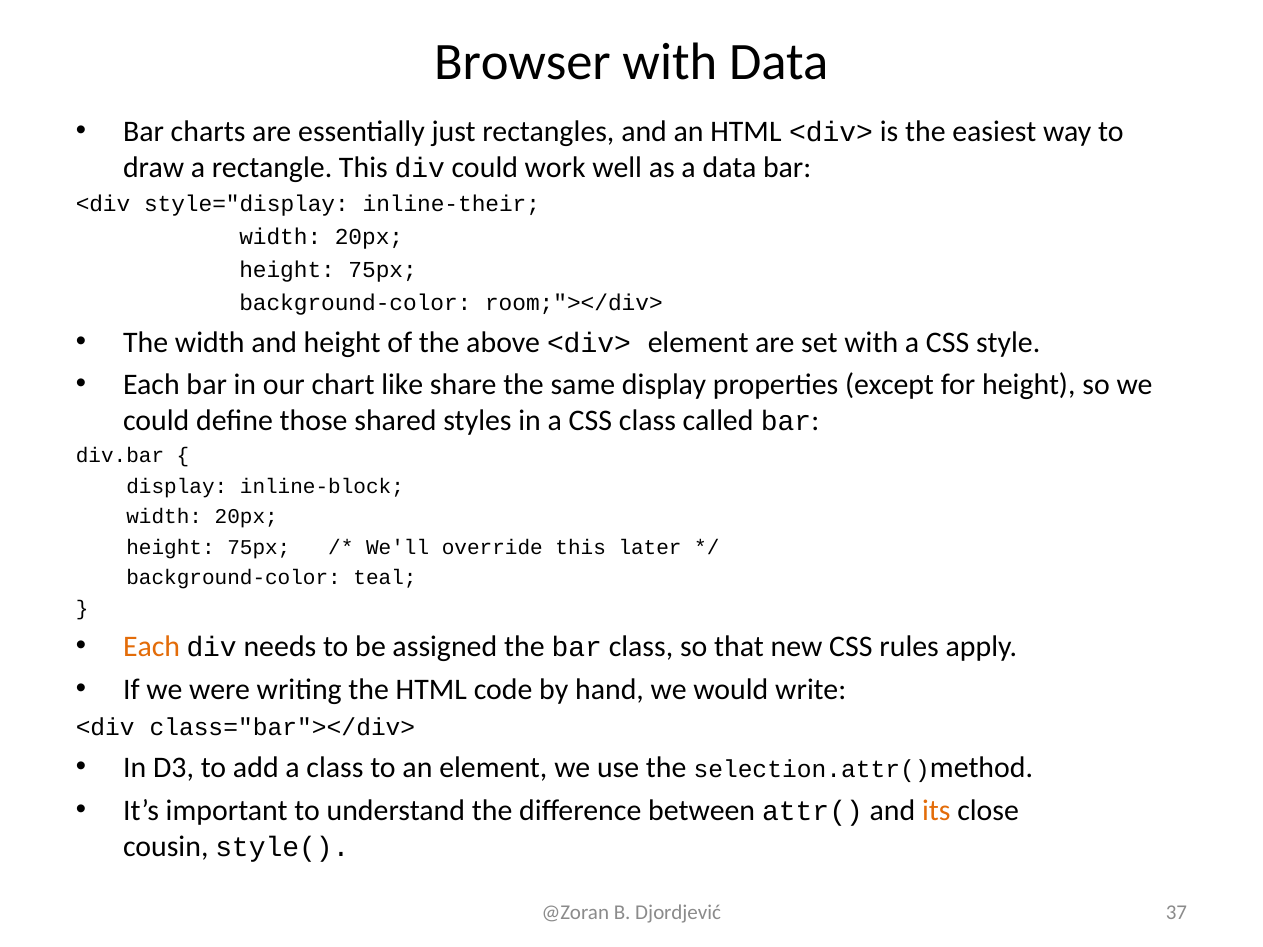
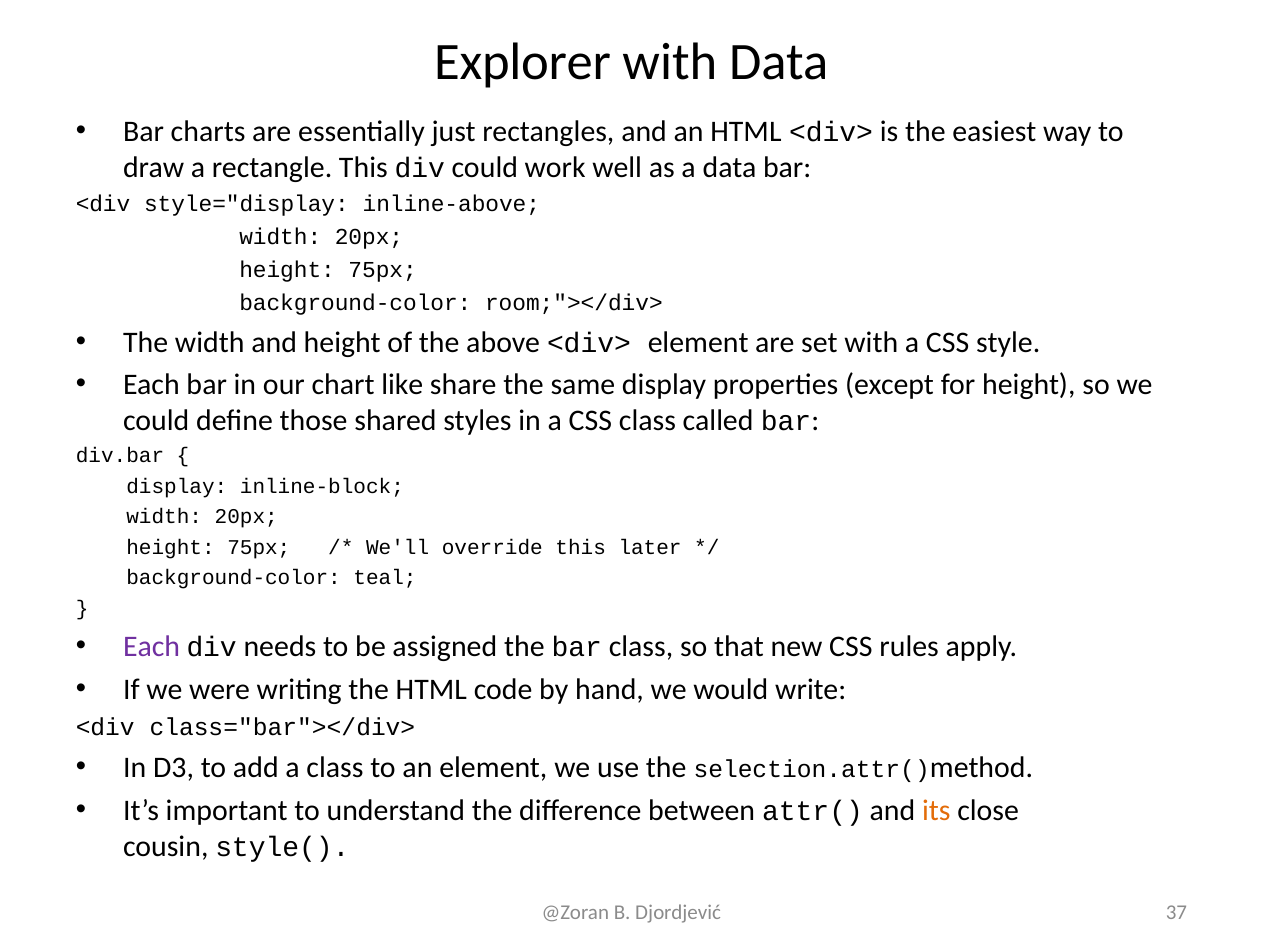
Browser: Browser -> Explorer (523, 63)
inline-their: inline-their -> inline-above (451, 204)
Each colour: orange -> purple (152, 647)
